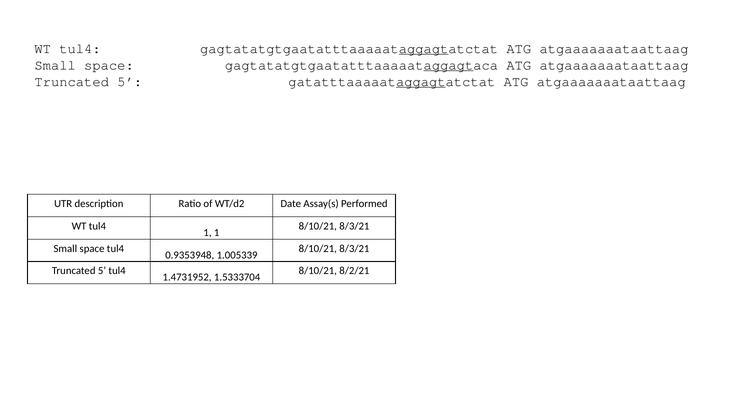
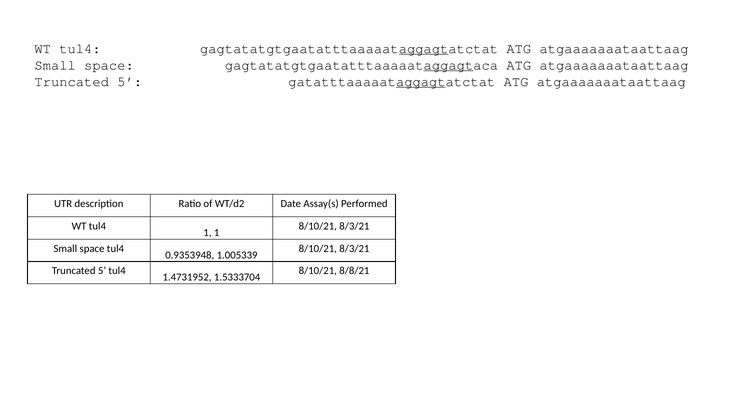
8/2/21: 8/2/21 -> 8/8/21 (354, 271)
